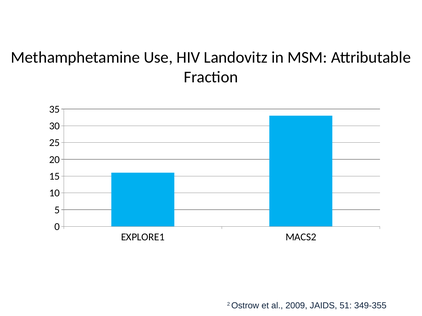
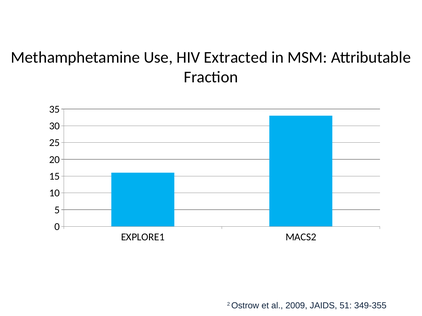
Landovitz: Landovitz -> Extracted (236, 57)
